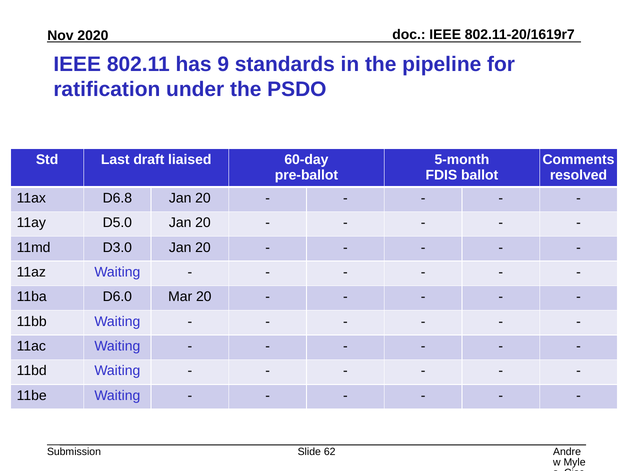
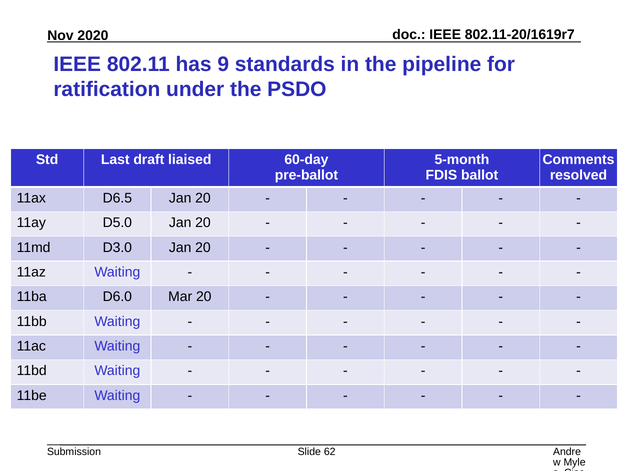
D6.8: D6.8 -> D6.5 (117, 198)
